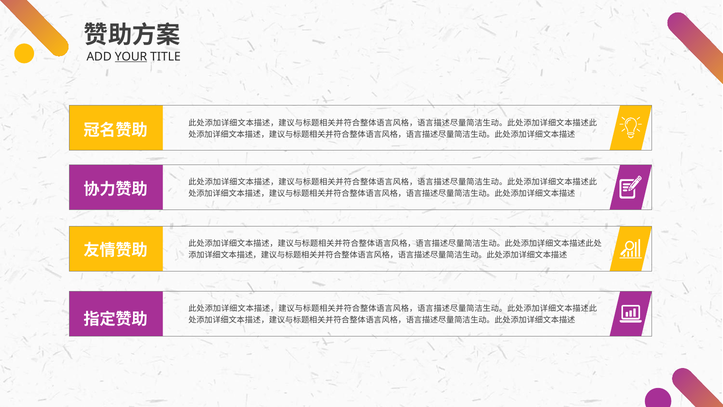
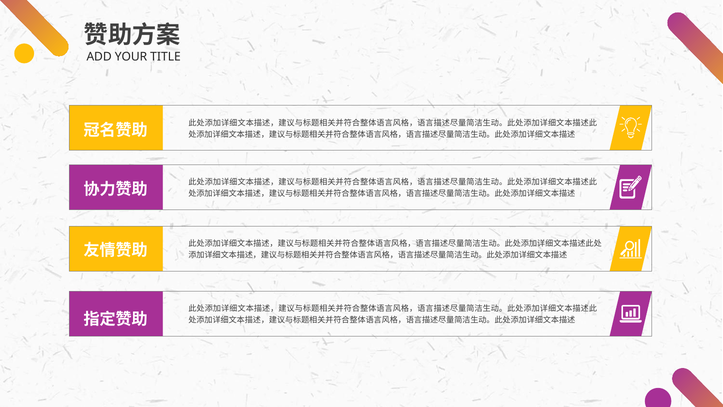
YOUR underline: present -> none (131, 57)
